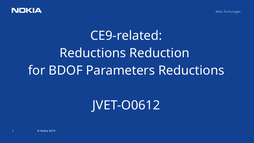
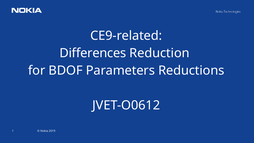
Reductions: Reductions -> Differences (93, 53)
